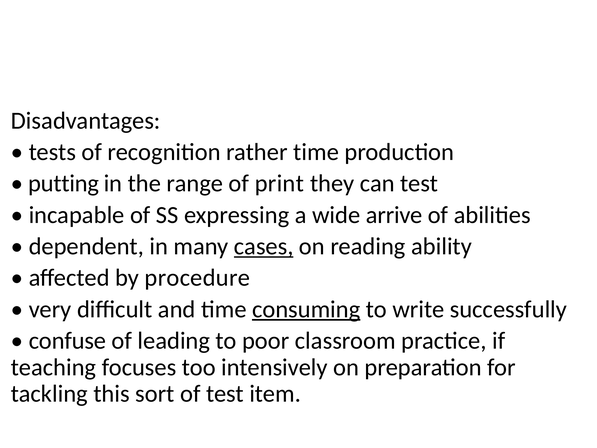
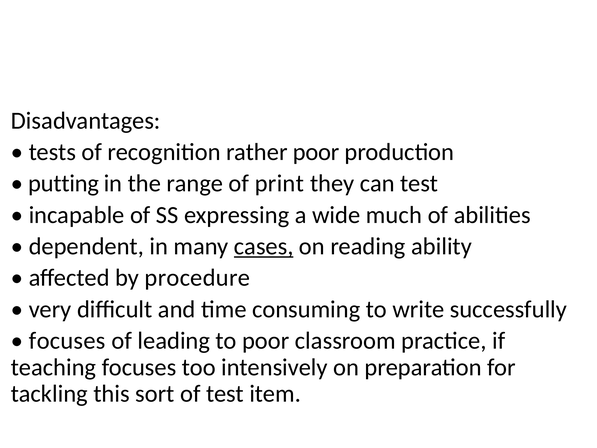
rather time: time -> poor (316, 152)
arrive: arrive -> much (394, 215)
consuming underline: present -> none (306, 309)
confuse: confuse -> focuses (67, 341)
